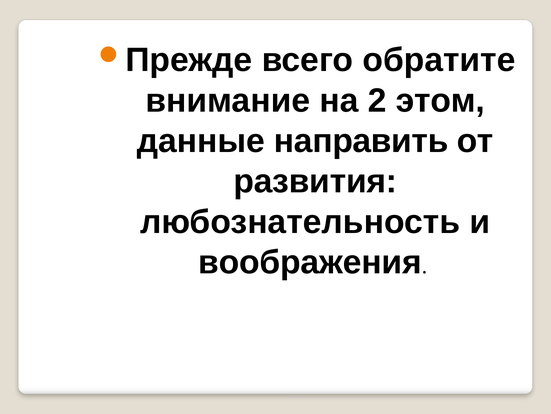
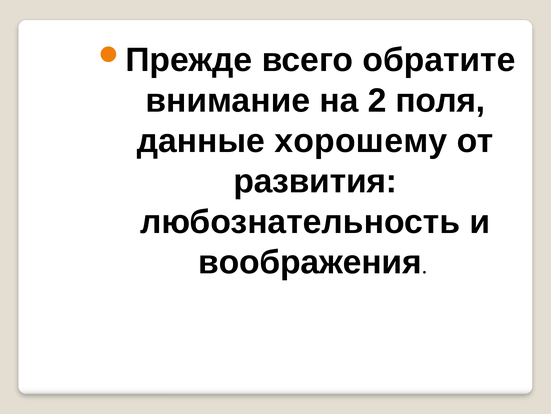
этом: этом -> поля (440, 100)
направить: направить -> хорошему (361, 141)
